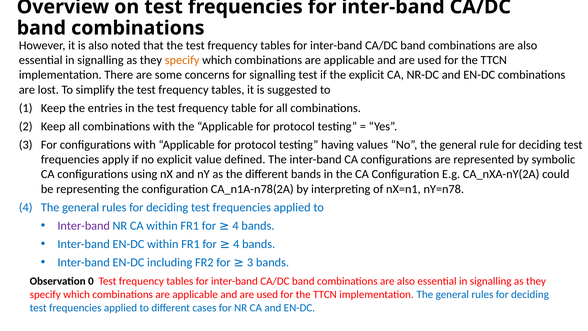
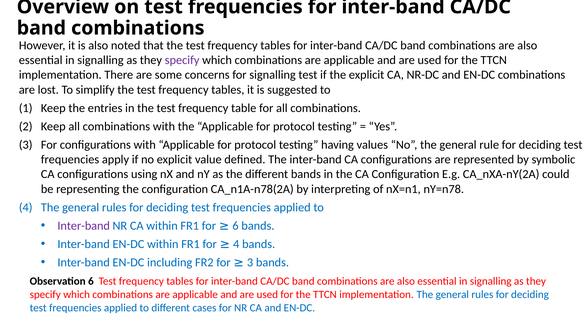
specify colour: orange -> purple (182, 60)
4: 4 -> 6 (236, 226)
Observation 0: 0 -> 6 (91, 281)
